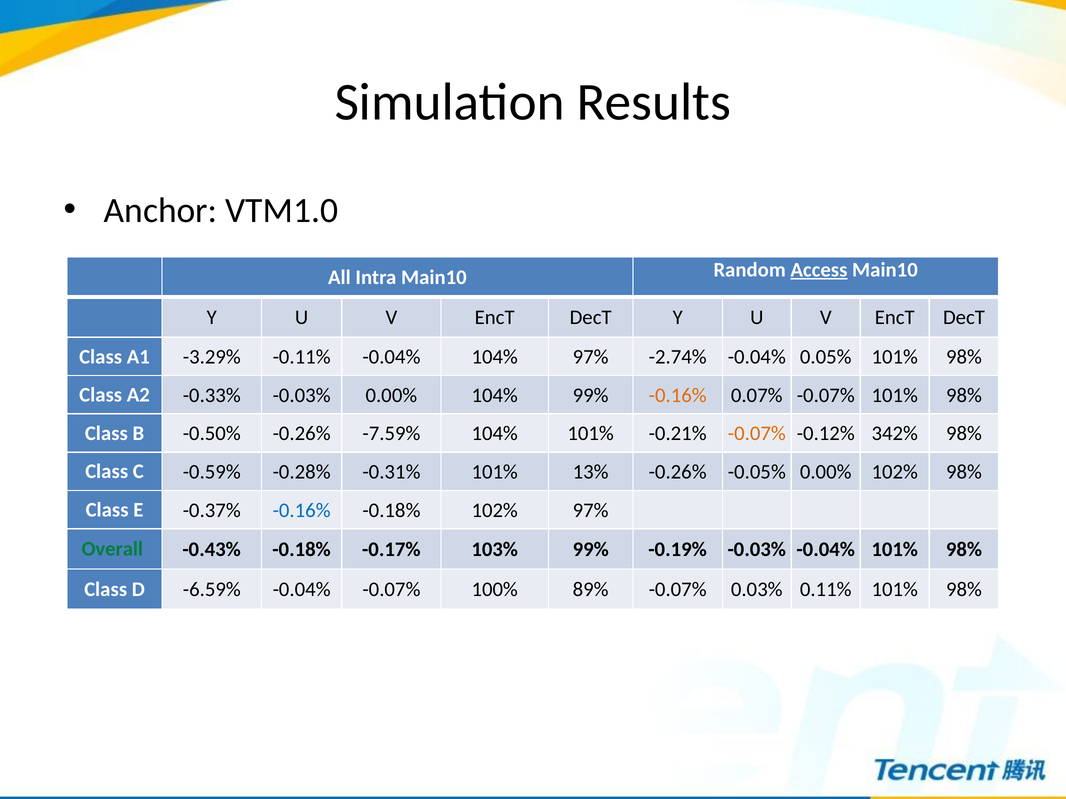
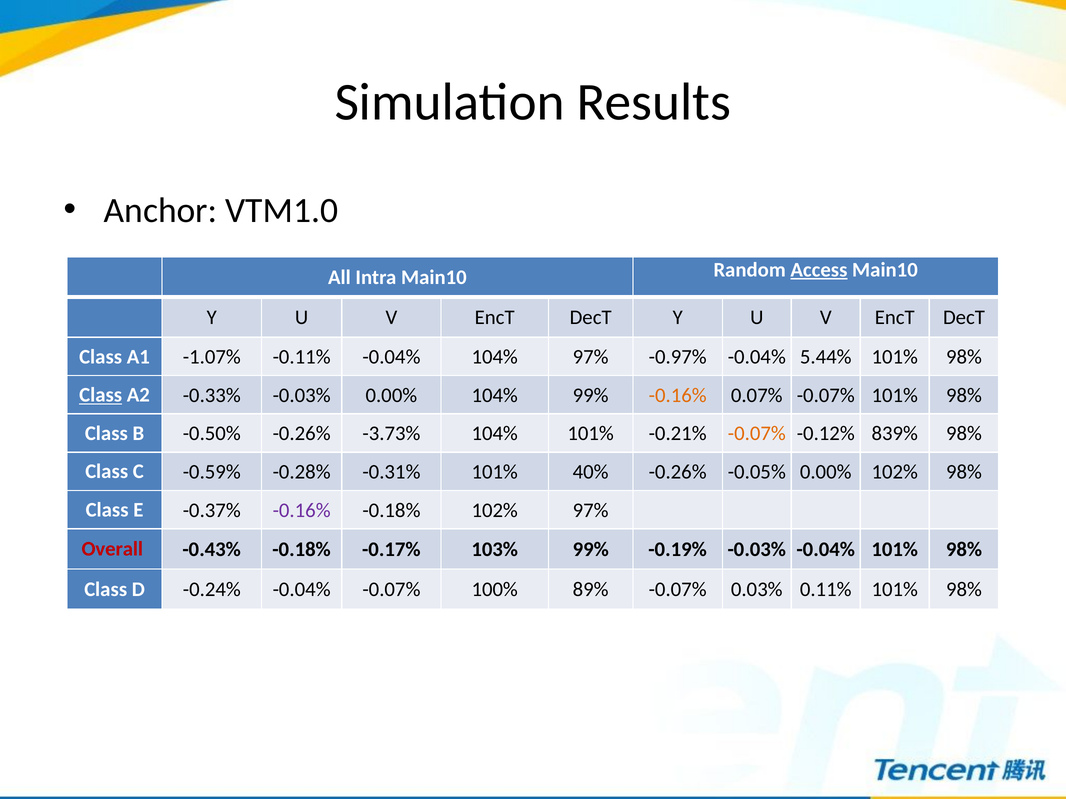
-3.29%: -3.29% -> -1.07% (212, 357)
-2.74%: -2.74% -> -0.97% (678, 357)
0.05%: 0.05% -> 5.44% (826, 357)
Class underline: none -> present (101, 395)
-7.59%: -7.59% -> -3.73% (391, 434)
342%: 342% -> 839% (895, 434)
13%: 13% -> 40% (591, 472)
-0.16% colour: blue -> purple (302, 511)
Overall colour: green -> red (112, 549)
-6.59%: -6.59% -> -0.24% (212, 590)
